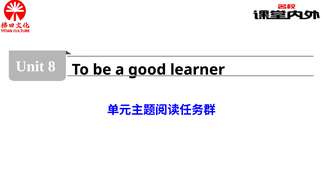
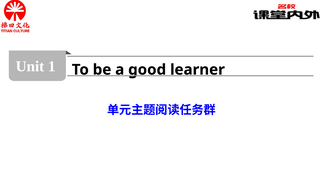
8: 8 -> 1 (52, 66)
